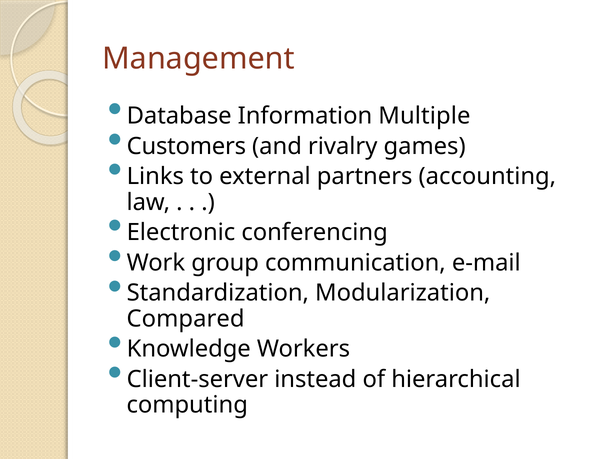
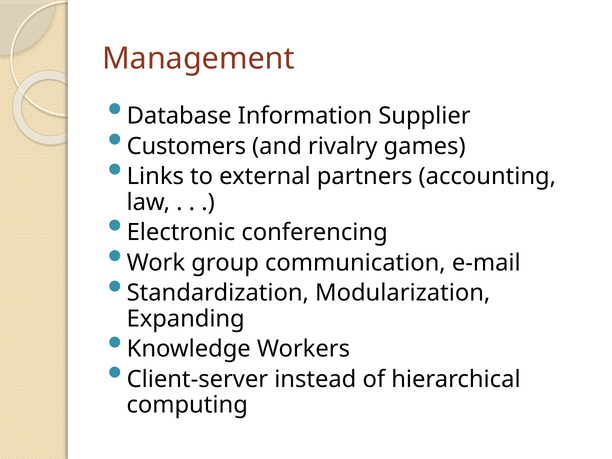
Multiple: Multiple -> Supplier (424, 116)
Compared: Compared -> Expanding (186, 319)
